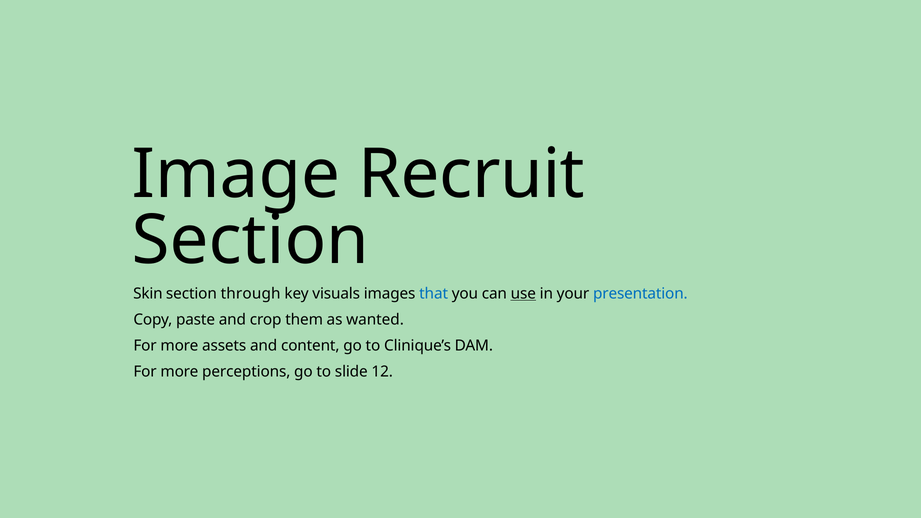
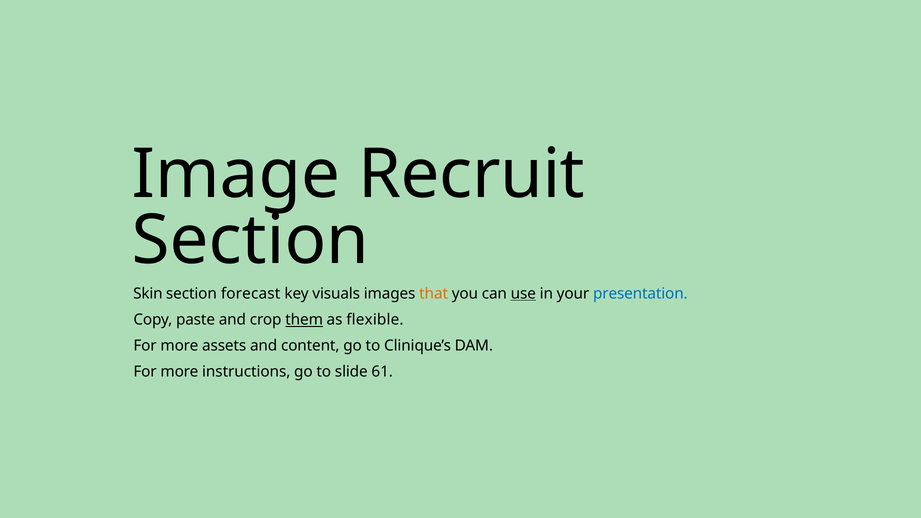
through: through -> forecast (251, 294)
that colour: blue -> orange (434, 294)
them underline: none -> present (304, 320)
wanted: wanted -> flexible (375, 320)
perceptions: perceptions -> instructions (246, 372)
12: 12 -> 61 (382, 372)
